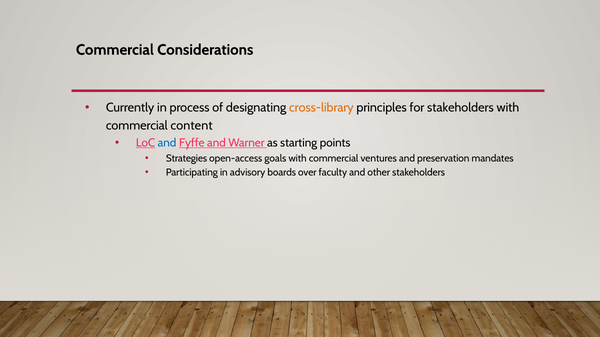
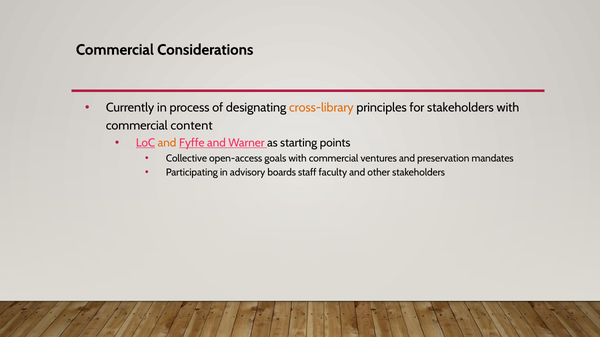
and colour: blue -> orange (167, 143)
Strategies: Strategies -> Collective (186, 159)
over: over -> staff (307, 173)
